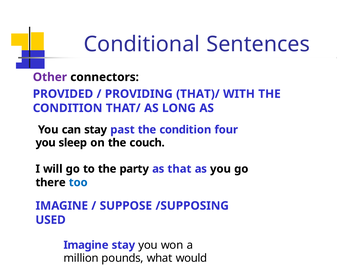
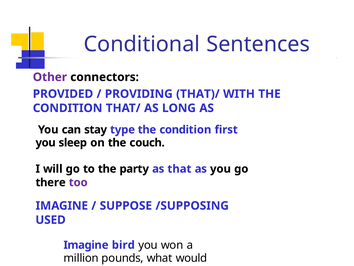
past: past -> type (123, 129)
four: four -> first (226, 129)
too colour: blue -> purple (78, 182)
Imagine stay: stay -> bird (123, 245)
